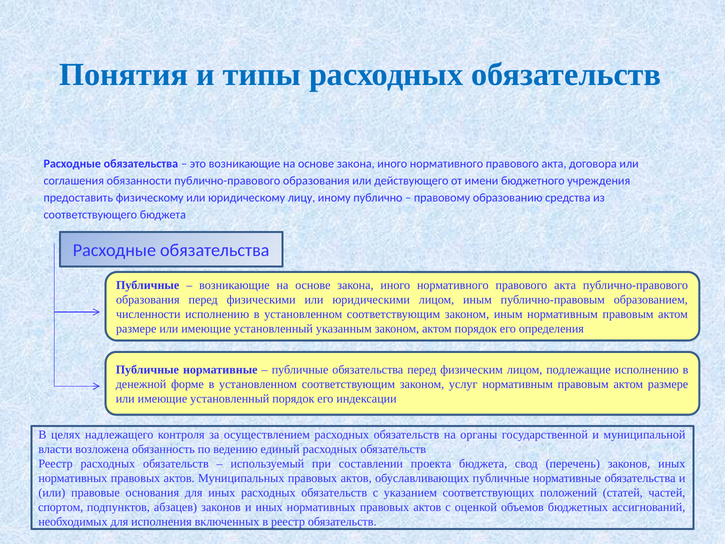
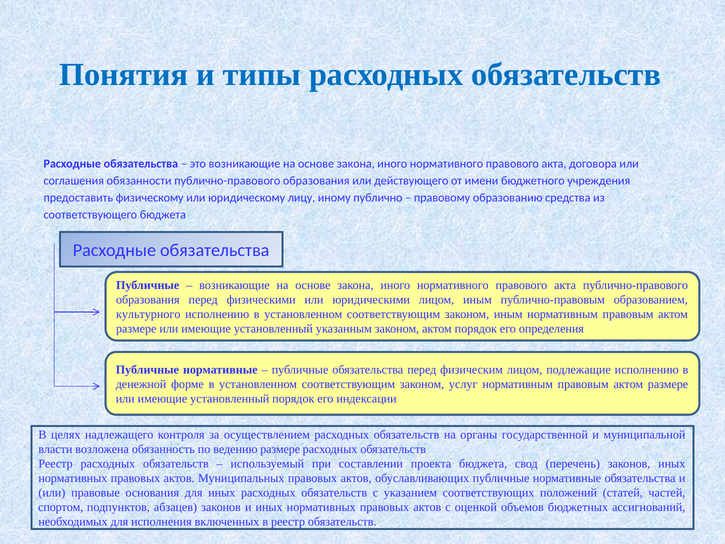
численности: численности -> культурного (148, 314)
ведению единый: единый -> размере (280, 449)
